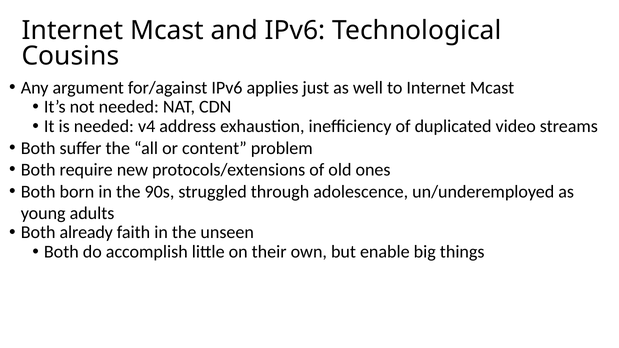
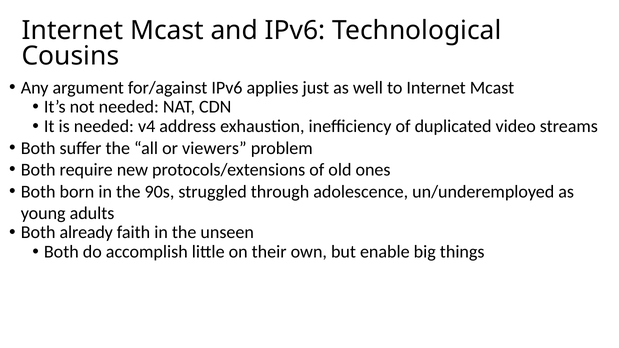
content: content -> viewers (214, 148)
